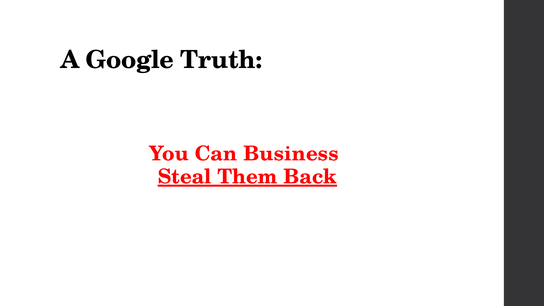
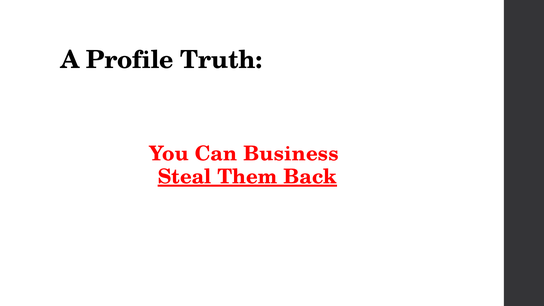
Google: Google -> Profile (130, 60)
